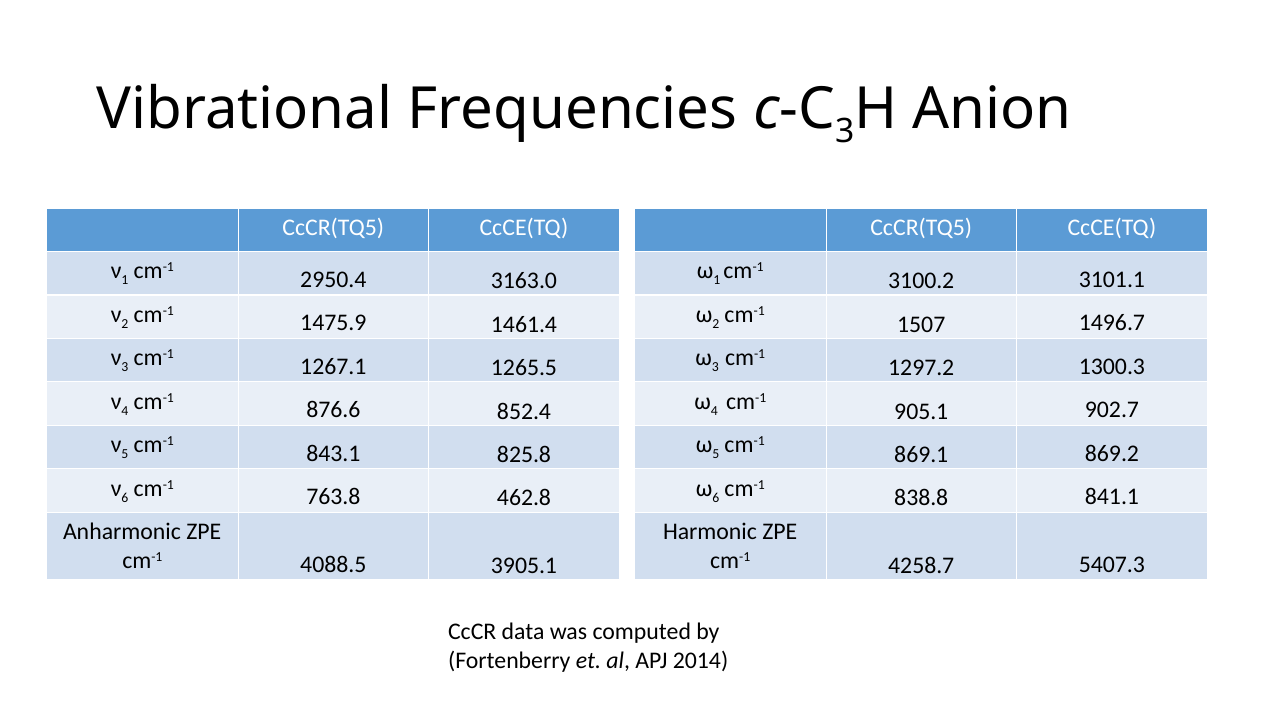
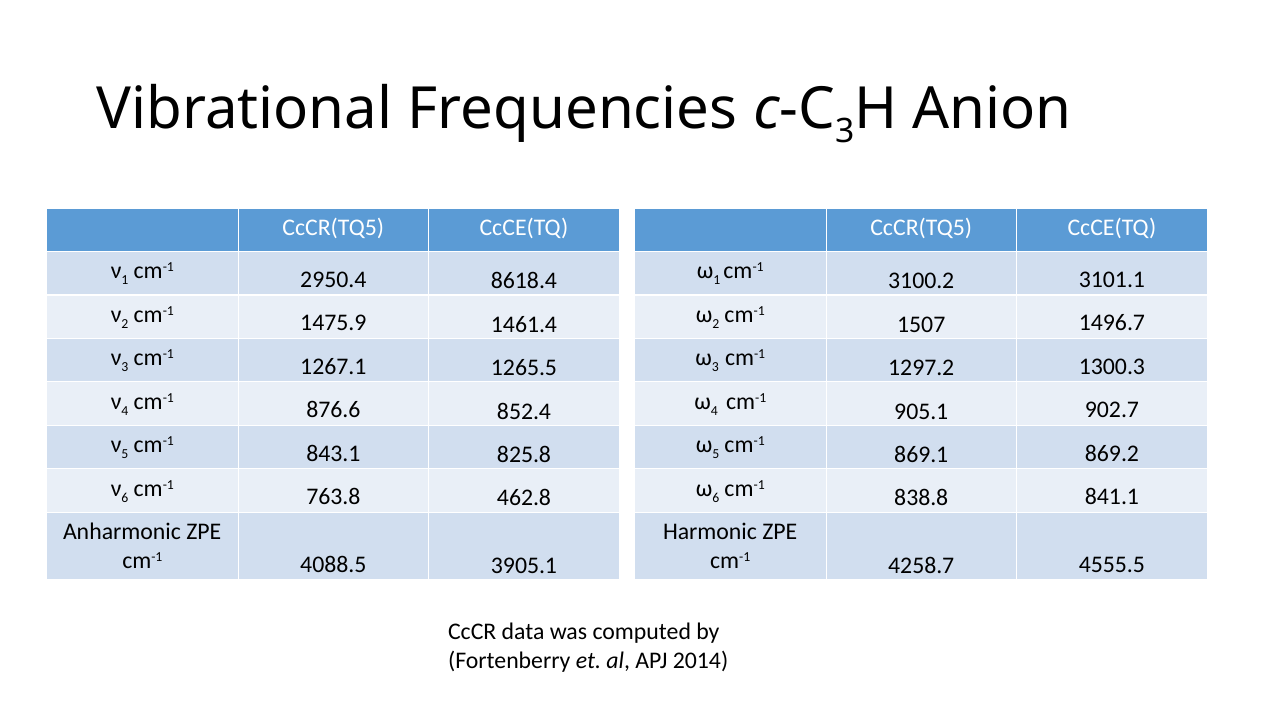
3163.0: 3163.0 -> 8618.4 (524, 281)
5407.3: 5407.3 -> 4555.5 (1112, 564)
